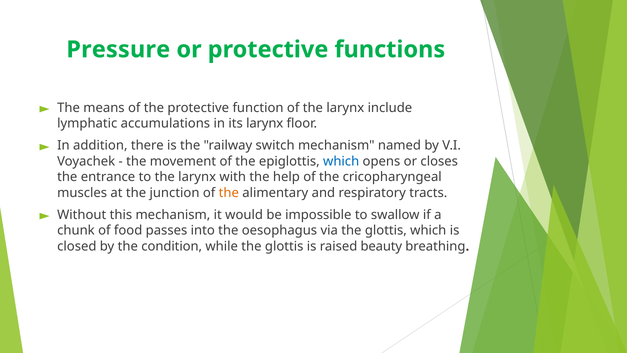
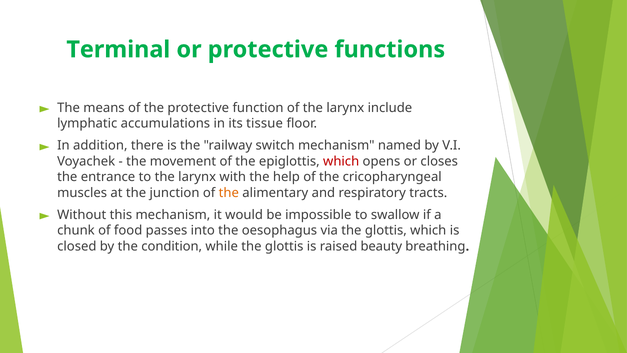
Pressure: Pressure -> Terminal (118, 49)
its larynx: larynx -> tissue (265, 123)
which colour: blue -> red (341, 161)
